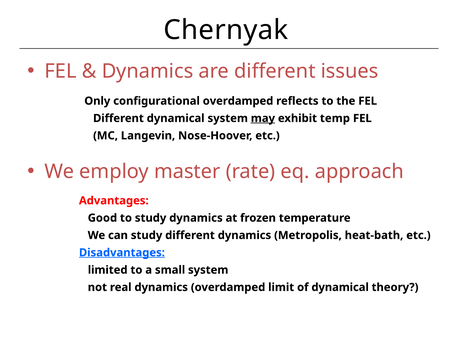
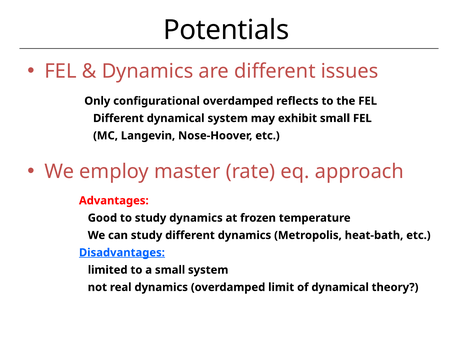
Chernyak: Chernyak -> Potentials (226, 30)
may underline: present -> none (263, 118)
exhibit temp: temp -> small (335, 118)
